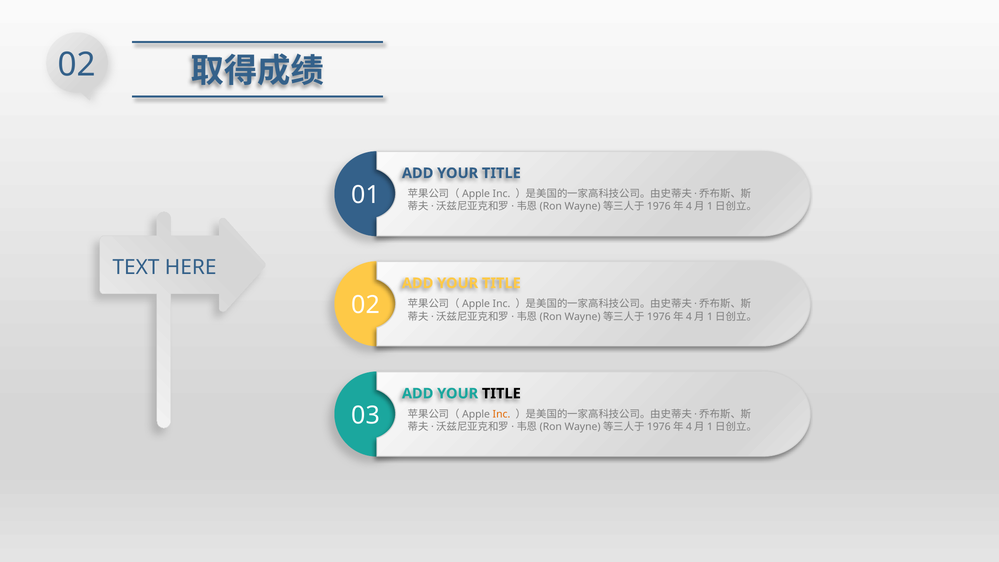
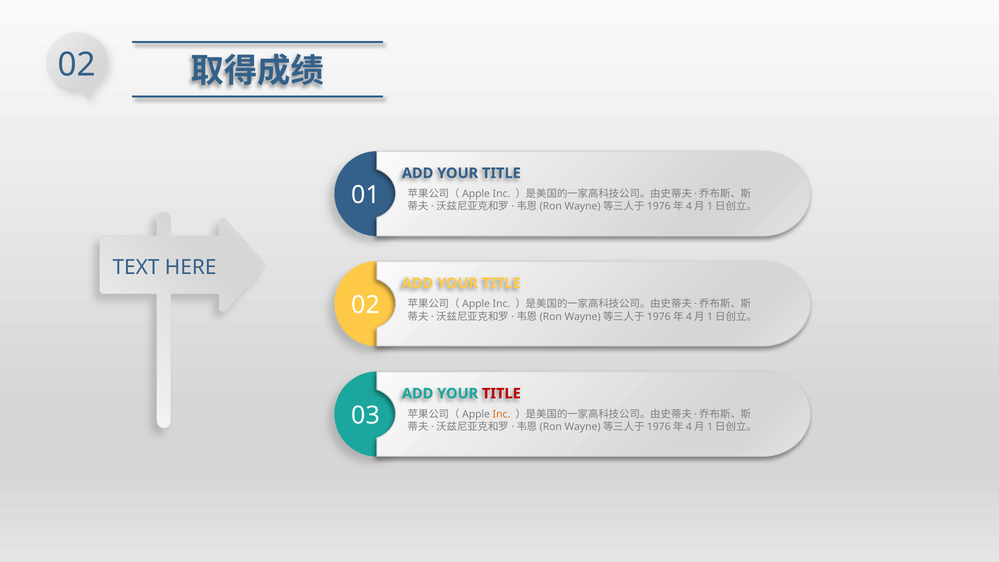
TITLE colour: black -> red (501, 393)
